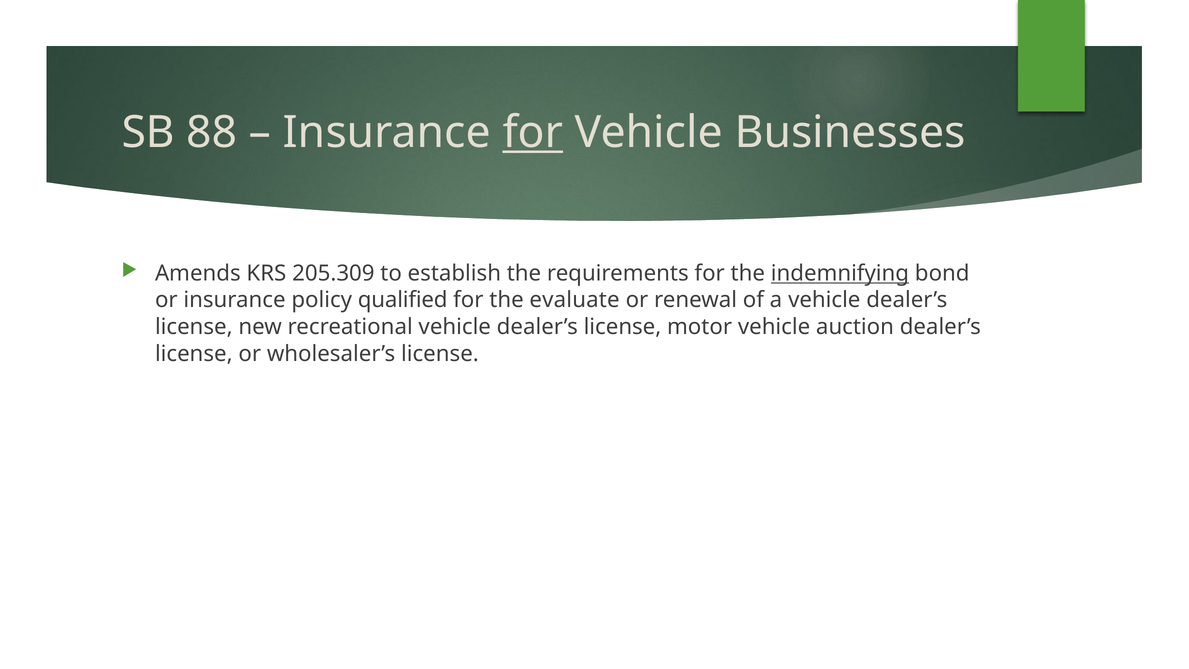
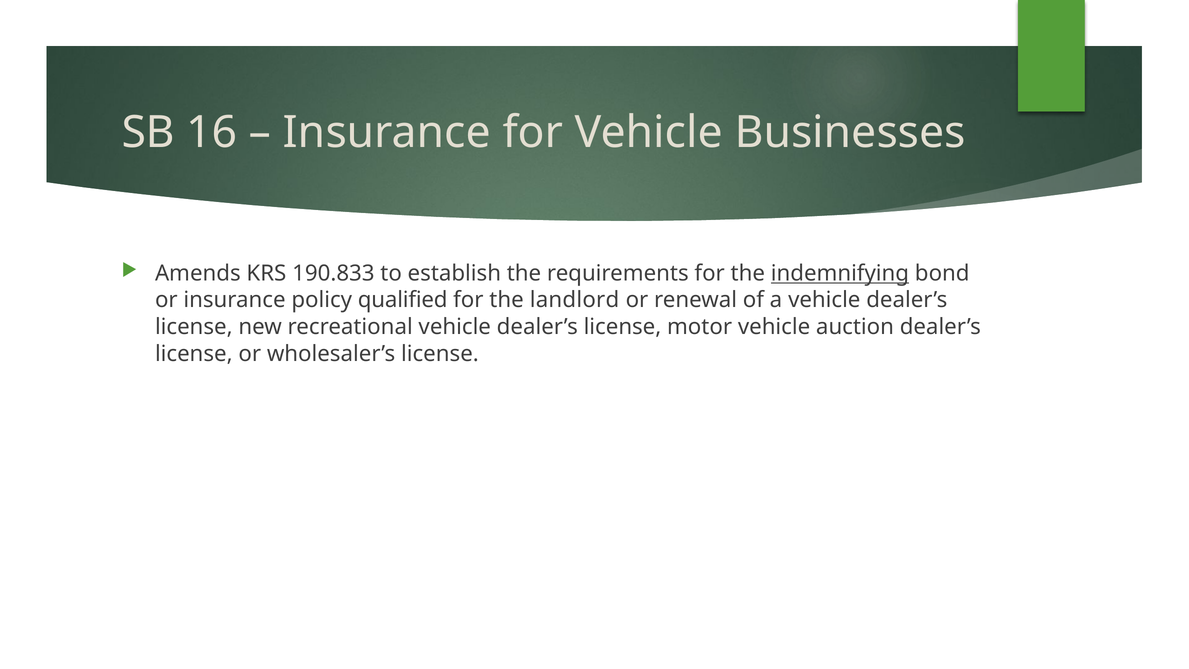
88: 88 -> 16 (212, 133)
for underline: present -> none (533, 133)
205.309: 205.309 -> 190.833 (333, 273)
evaluate: evaluate -> landlord (575, 300)
